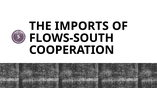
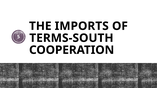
FLOWS-SOUTH: FLOWS-SOUTH -> TERMS-SOUTH (71, 38)
